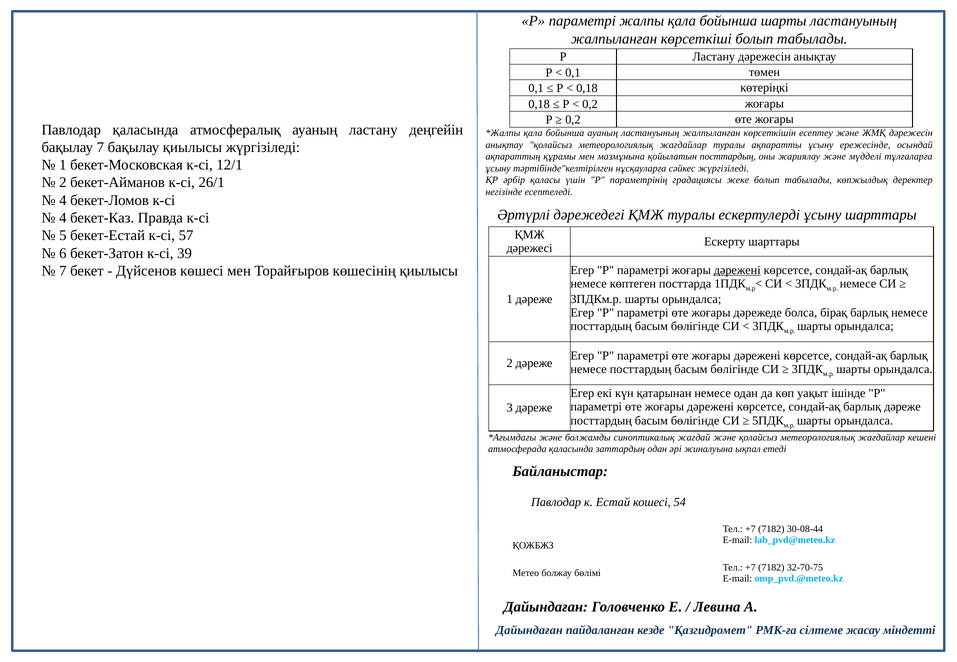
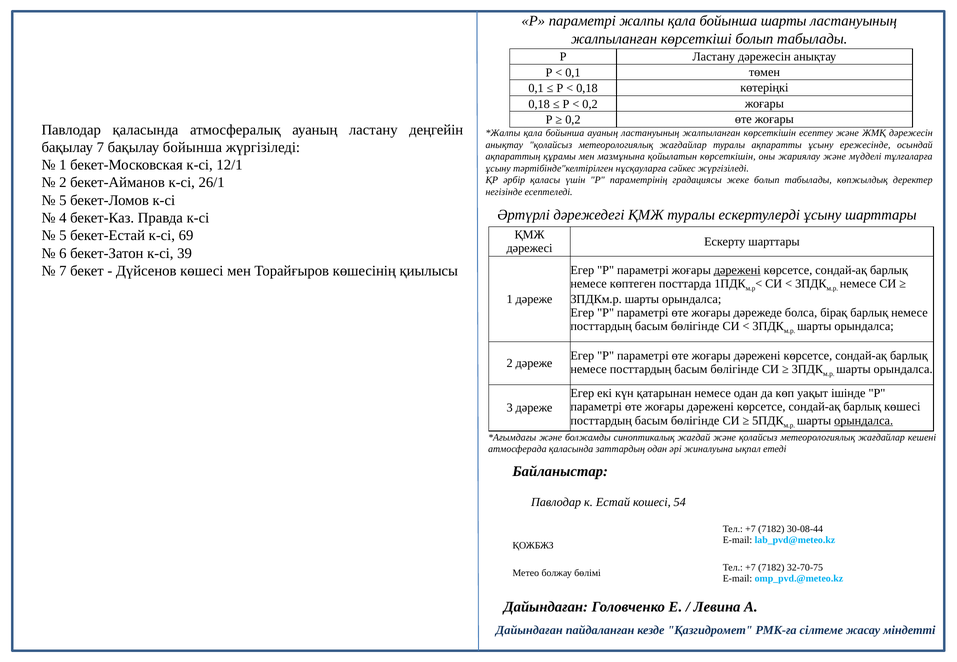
бақылау қиылысы: қиылысы -> бойынша (192, 147)
қойылатын посттардың: посттардың -> көрсеткішін (728, 157)
4: 4 -> 5 (63, 200)
57: 57 -> 69 (186, 236)
барлық дәреже: дәреже -> көшесі (902, 407)
орындалса underline: none -> present (864, 421)
